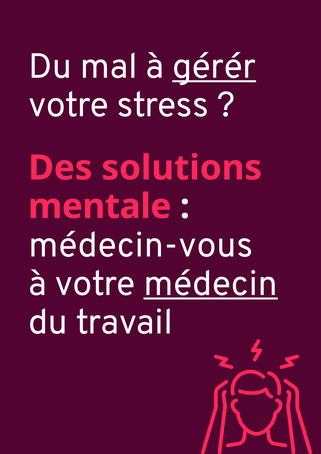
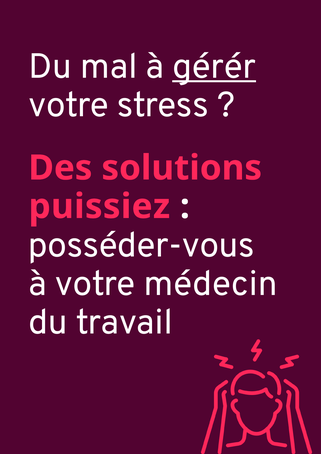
mentale: mentale -> puissiez (99, 206)
médecin-vous: médecin-vous -> posséder-vous (141, 245)
médecin underline: present -> none (211, 283)
